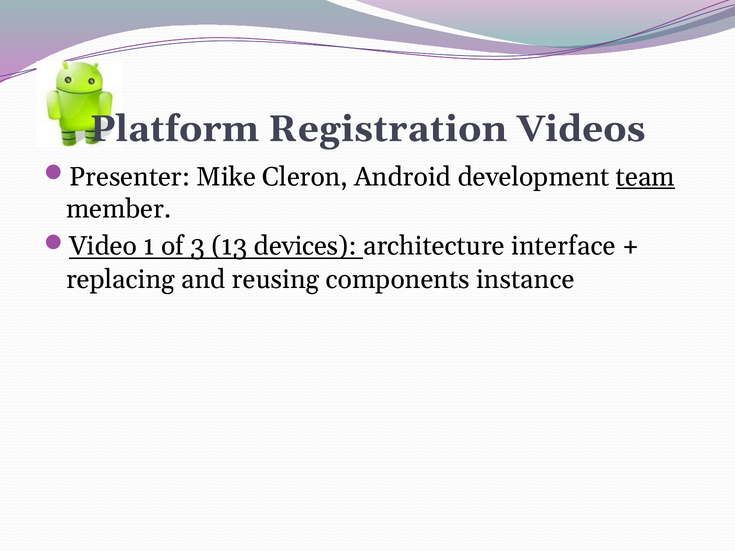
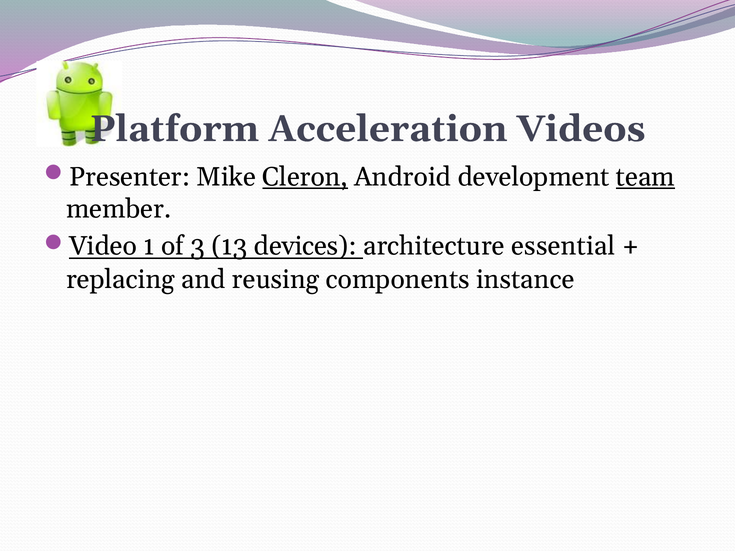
Registration: Registration -> Acceleration (388, 129)
Cleron underline: none -> present (305, 177)
interface: interface -> essential (563, 246)
